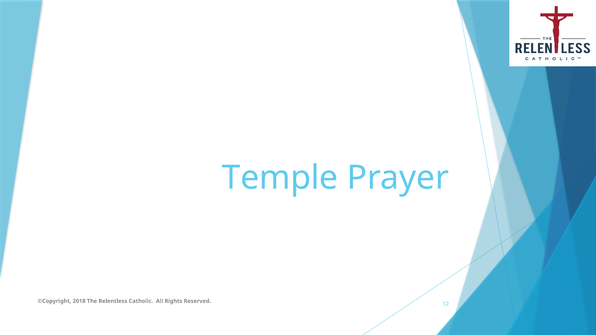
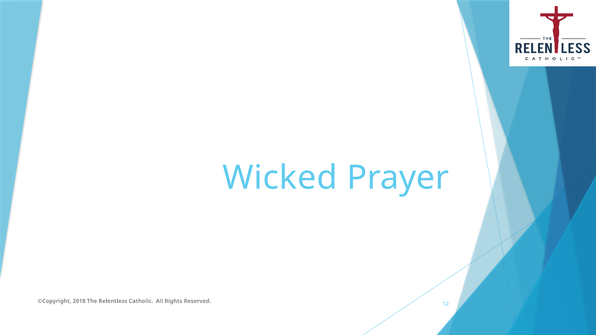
Temple: Temple -> Wicked (280, 178)
